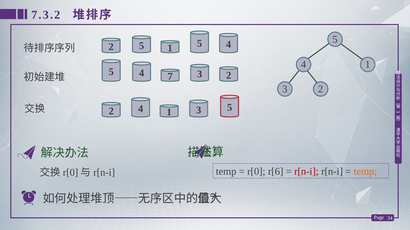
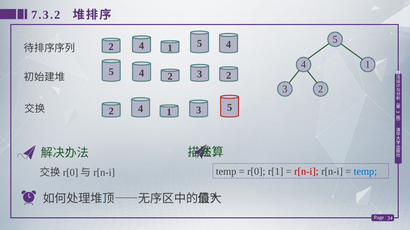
5: 5 -> 4 (141, 46)
4 7: 7 -> 2 (170, 77)
r[6: r[6 -> r[1 (276, 172)
temp colour: orange -> blue (365, 172)
